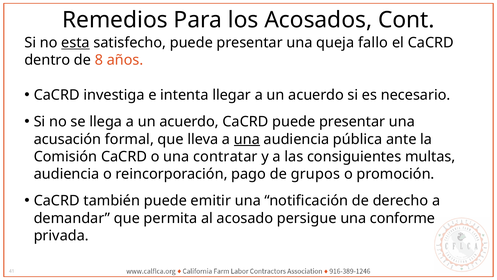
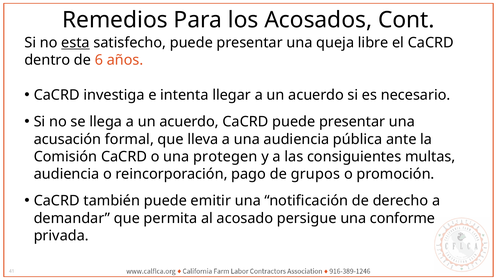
fallo: fallo -> libre (373, 43)
8: 8 -> 6 (99, 60)
una underline: present -> none (247, 139)
contratar: contratar -> protegen (225, 156)
